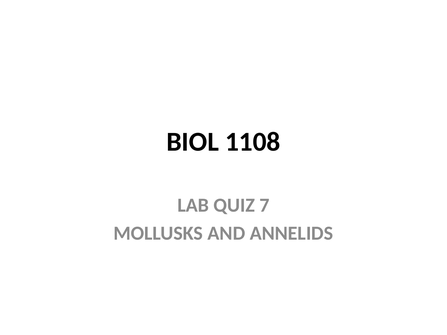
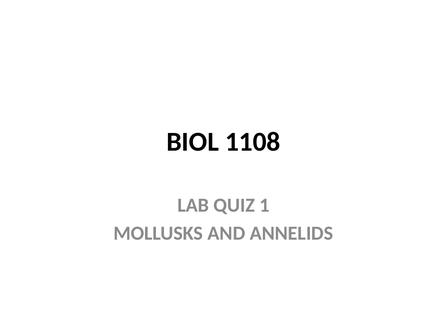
7: 7 -> 1 (264, 206)
